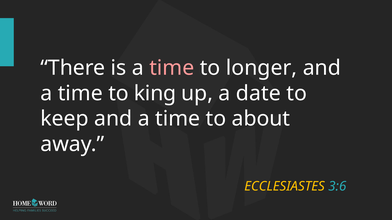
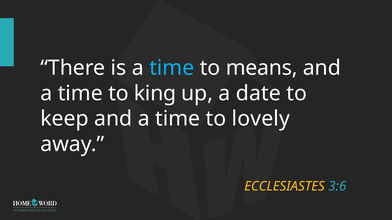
time colour: pink -> light blue (172, 68)
longer: longer -> means (262, 68)
about: about -> lovely (261, 119)
